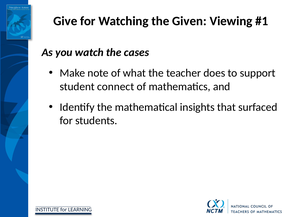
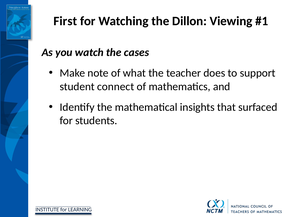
Give: Give -> First (65, 21)
Given: Given -> Dillon (189, 21)
